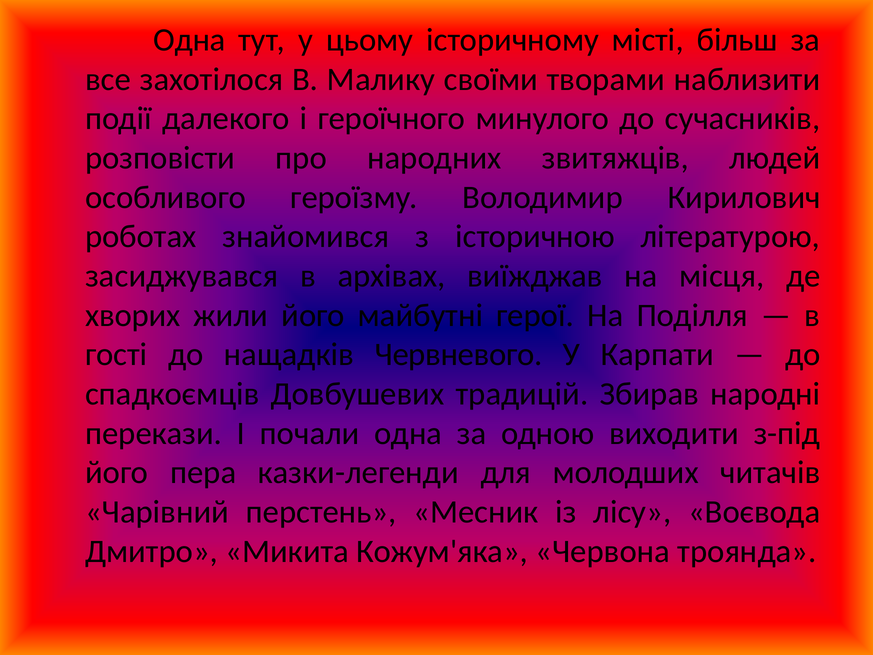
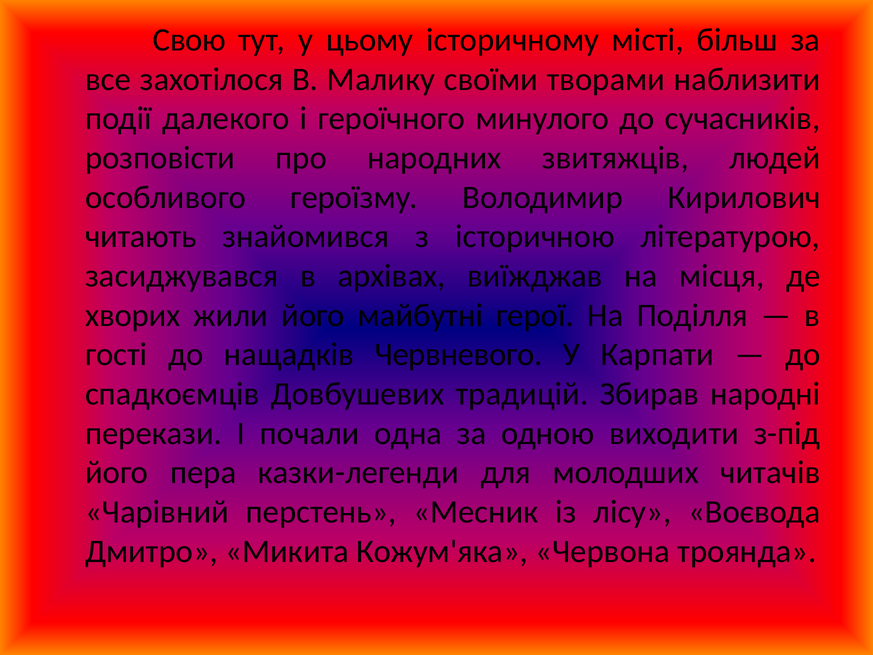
Одна: Одна -> Свою (190, 40)
роботах: роботах -> читають (141, 237)
